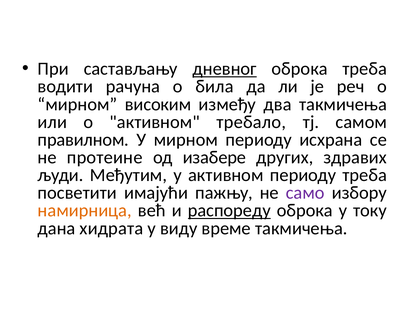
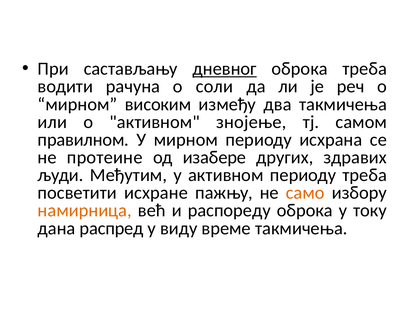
била: била -> соли (214, 87)
требало: требало -> знојење (251, 122)
имајући: имајући -> исхране (156, 193)
само colour: purple -> orange (305, 193)
распореду underline: present -> none (229, 211)
хидрата: хидрата -> распред (112, 228)
